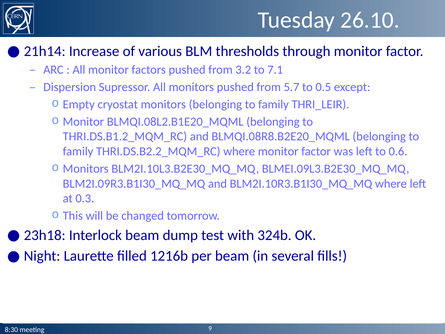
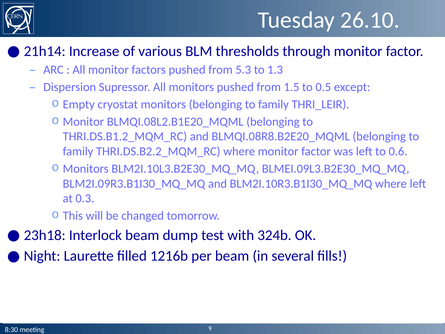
3.2: 3.2 -> 5.3 (243, 70)
7.1: 7.1 -> 1.3 (275, 70)
5.7: 5.7 -> 1.5 (292, 87)
